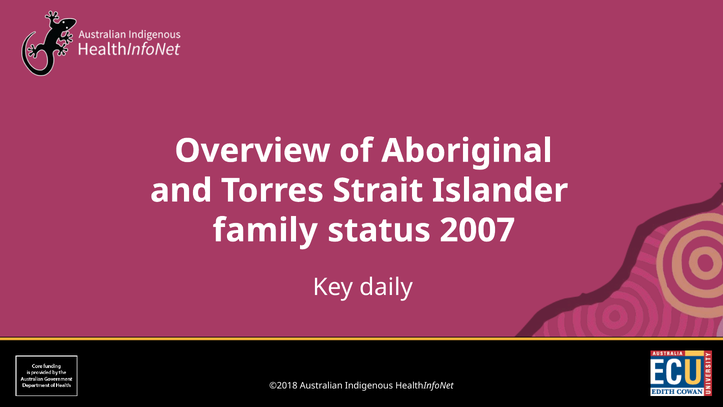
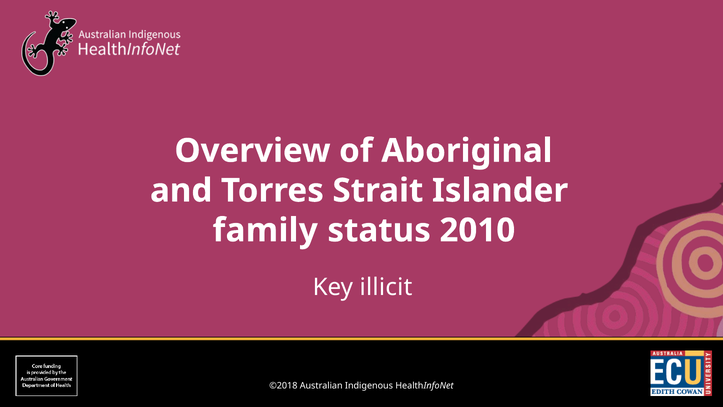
2007: 2007 -> 2010 (477, 230)
daily: daily -> illicit (386, 287)
